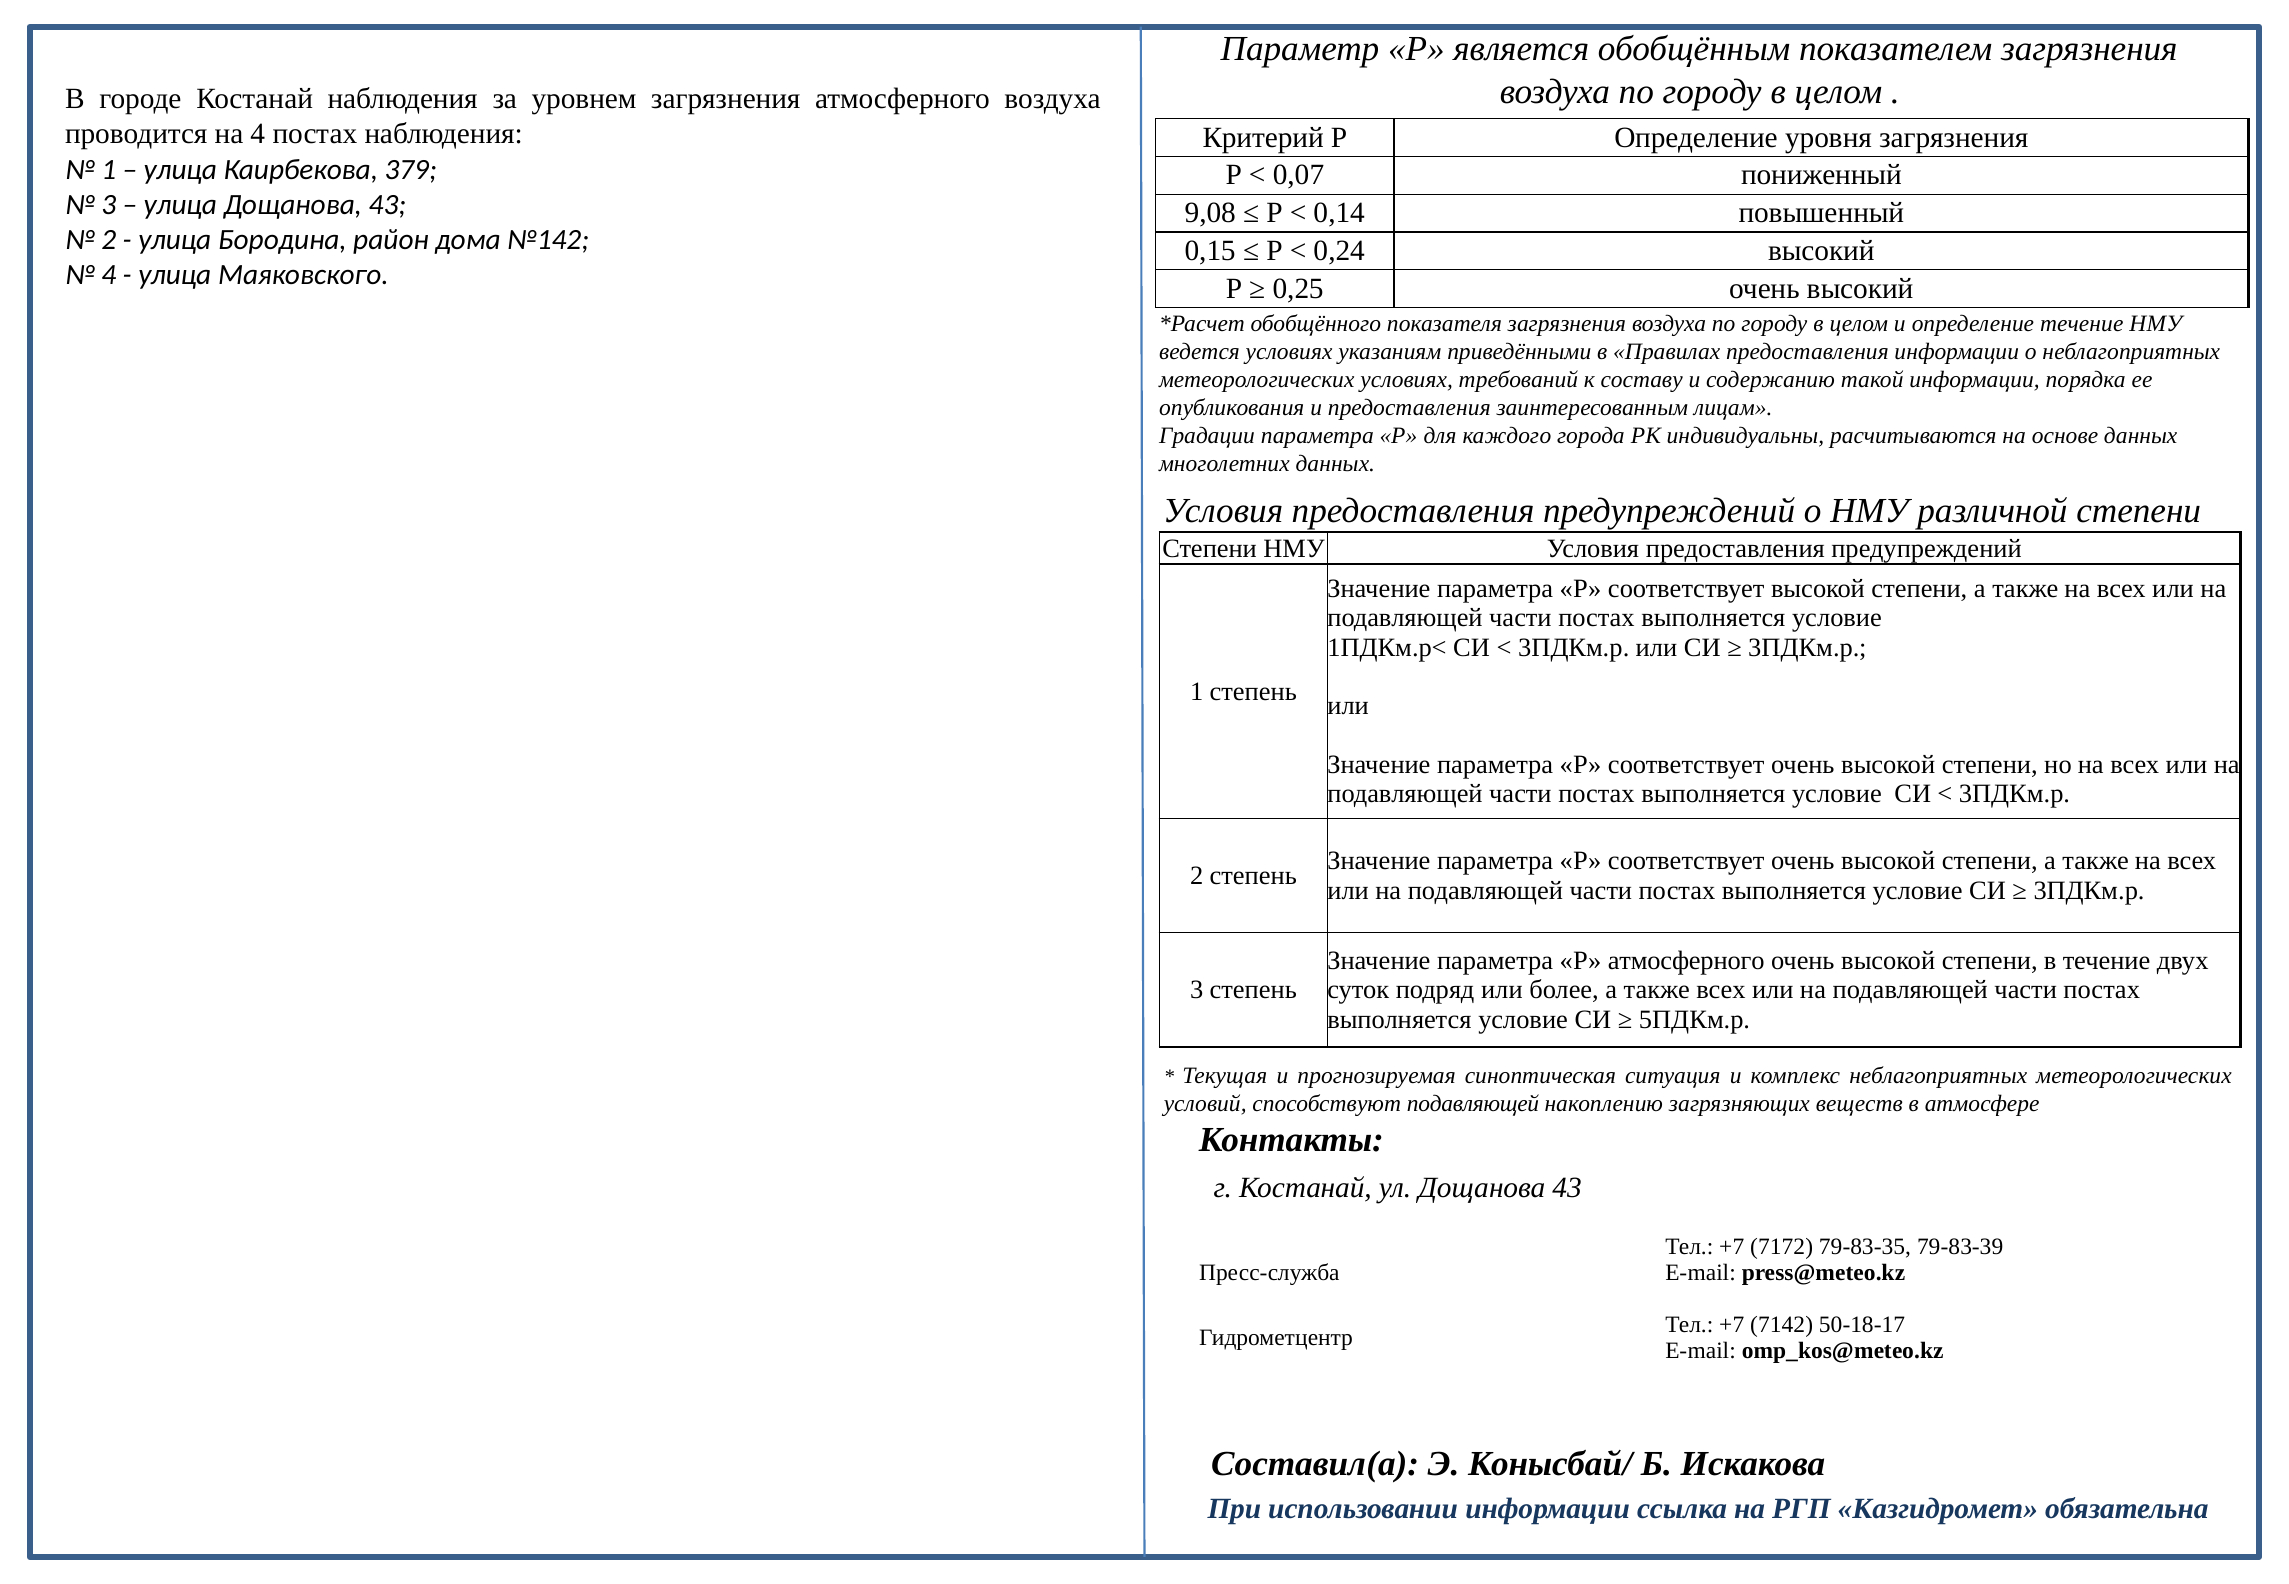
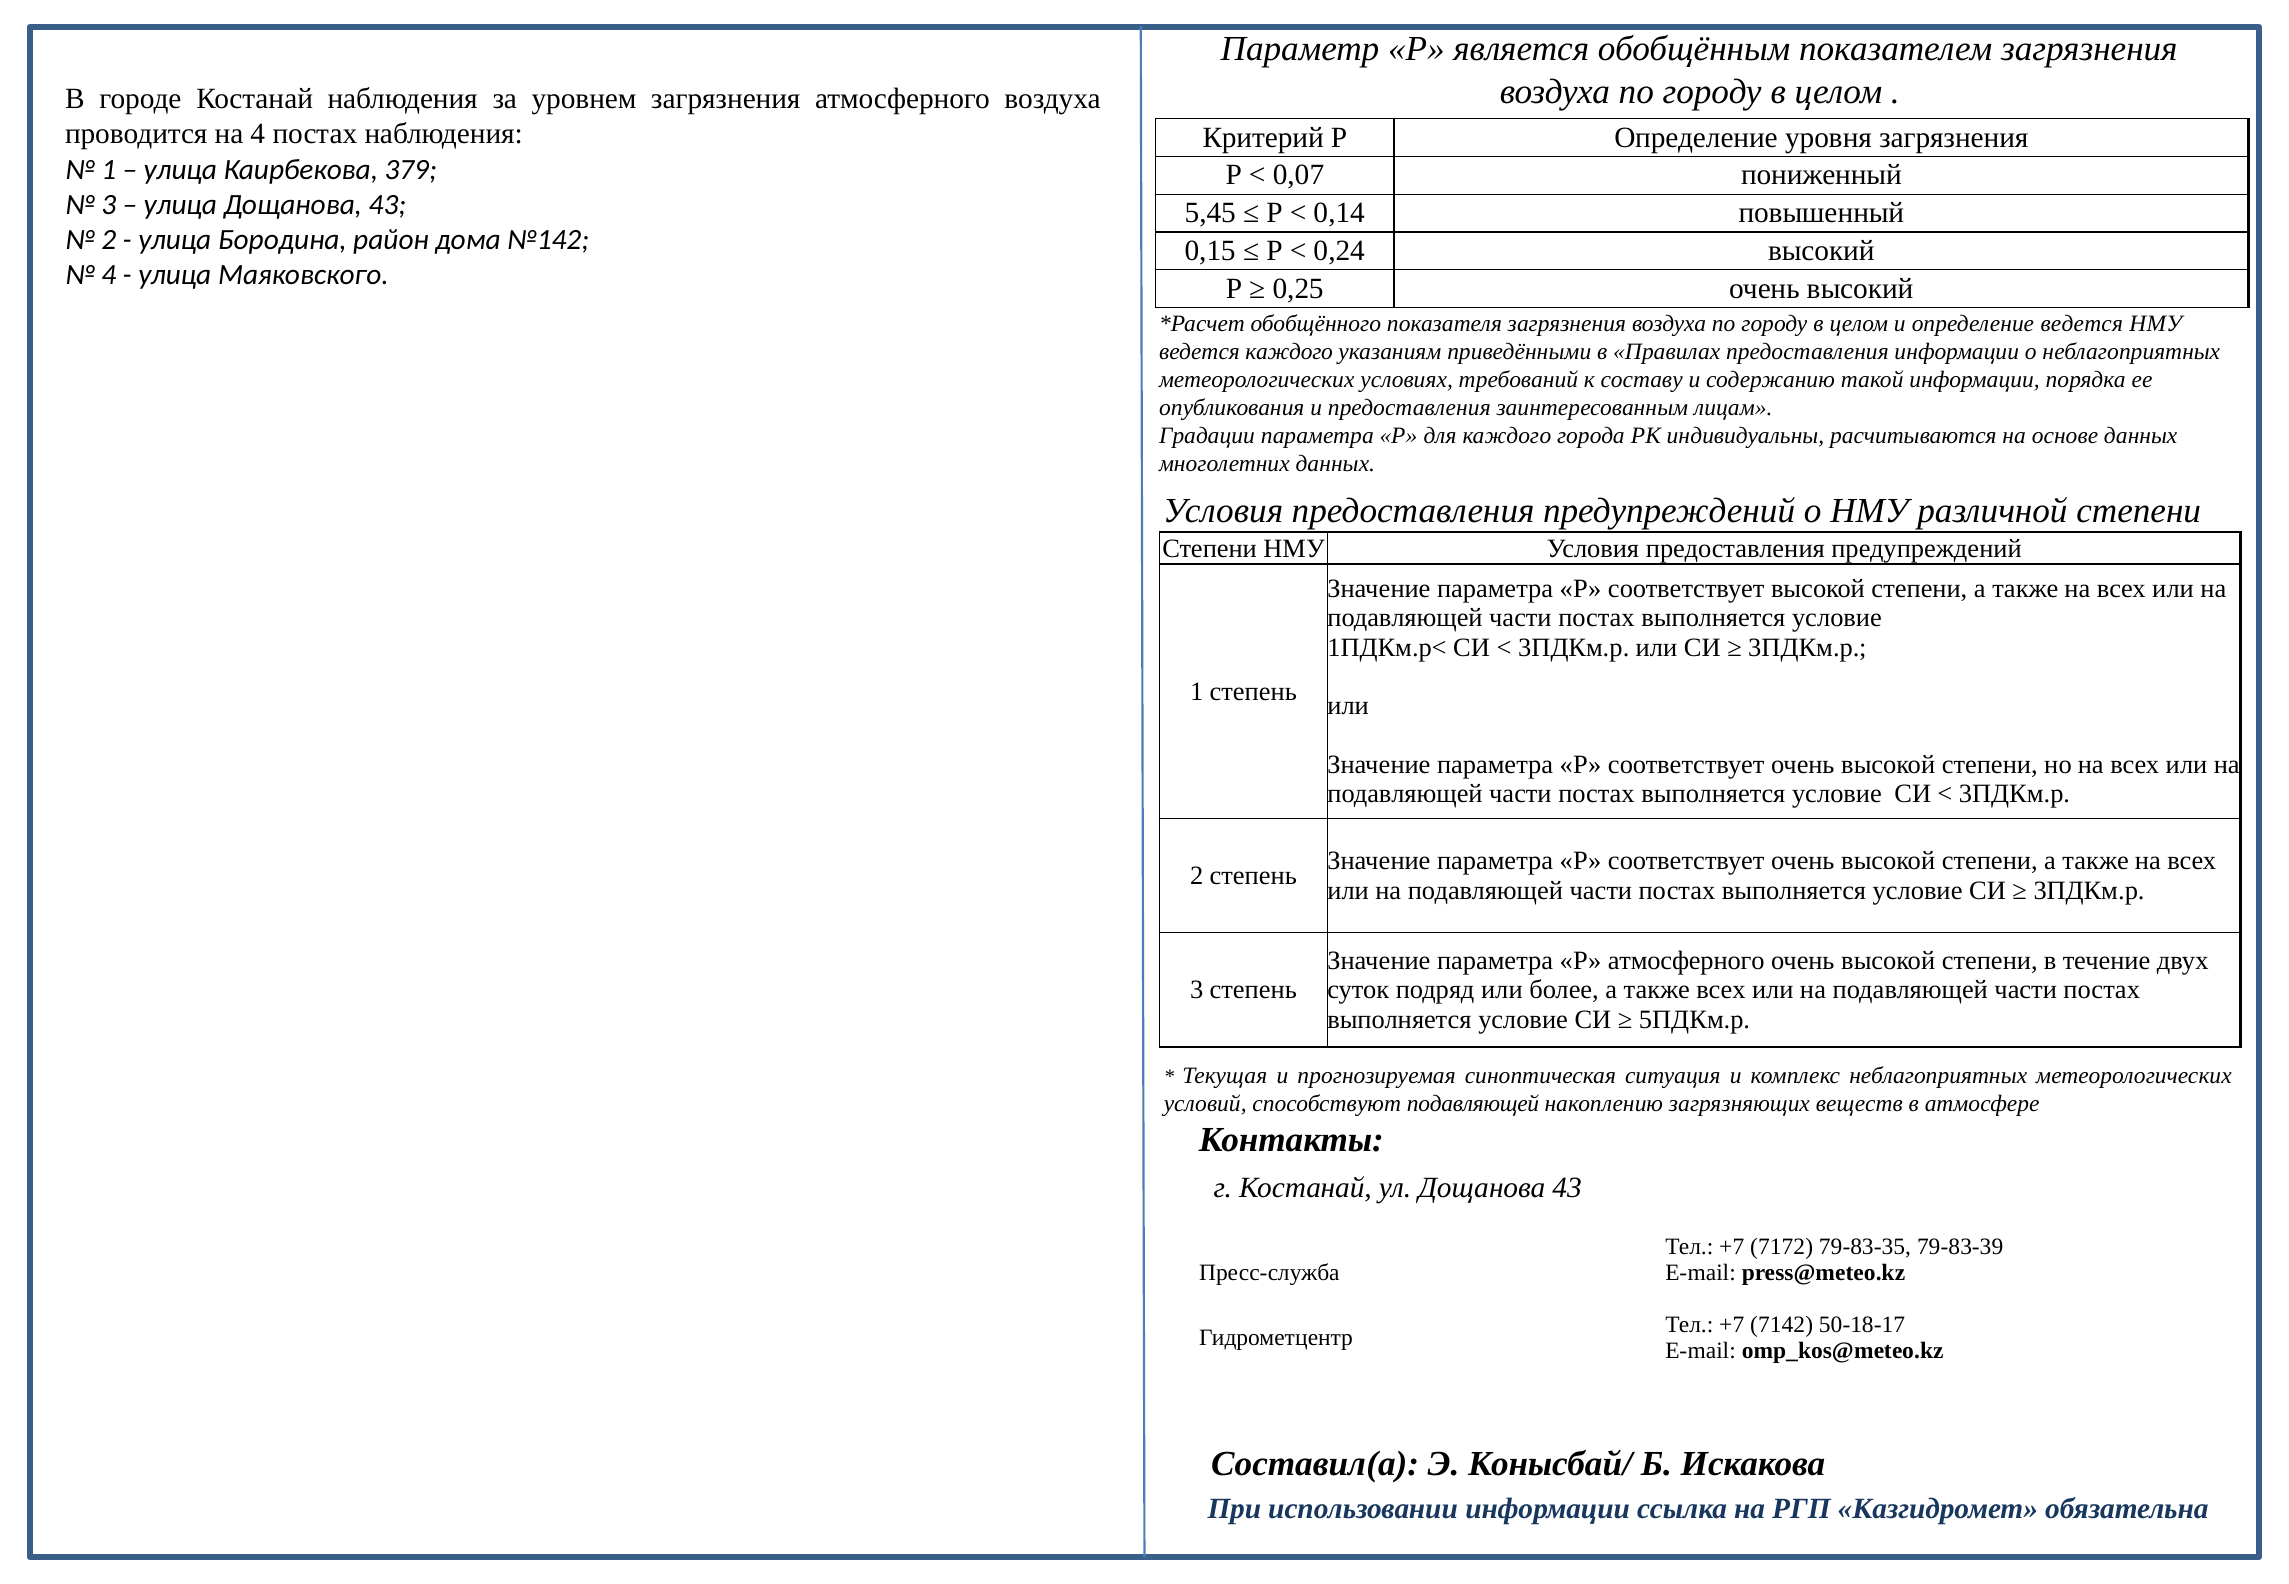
9,08: 9,08 -> 5,45 (1210, 213)
определение течение: течение -> ведется (2082, 324)
ведется условиях: условиях -> каждого (1289, 352)
